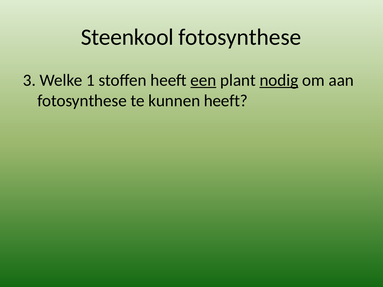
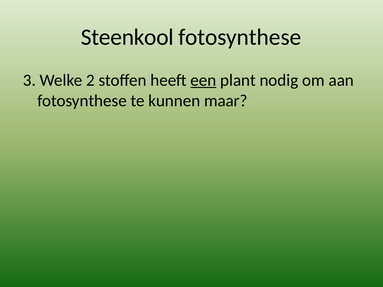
1: 1 -> 2 (90, 80)
nodig underline: present -> none (279, 80)
kunnen heeft: heeft -> maar (226, 101)
